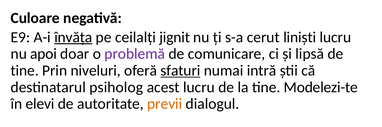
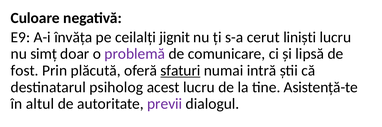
învăța underline: present -> none (73, 37)
apoi: apoi -> simț (44, 54)
tine: tine -> fost (25, 71)
niveluri: niveluri -> plăcută (96, 71)
Modelezi-te: Modelezi-te -> Asistență-te (321, 87)
elevi: elevi -> altul (40, 104)
previi colour: orange -> purple (165, 104)
